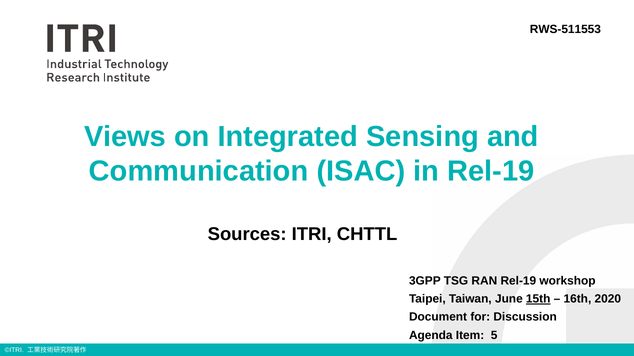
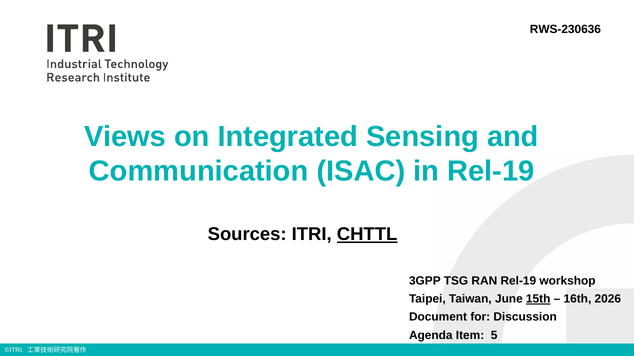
RWS-511553: RWS-511553 -> RWS-230636 (565, 29)
CHTTL underline: none -> present (367, 235)
2020: 2020 -> 2026 (608, 299)
